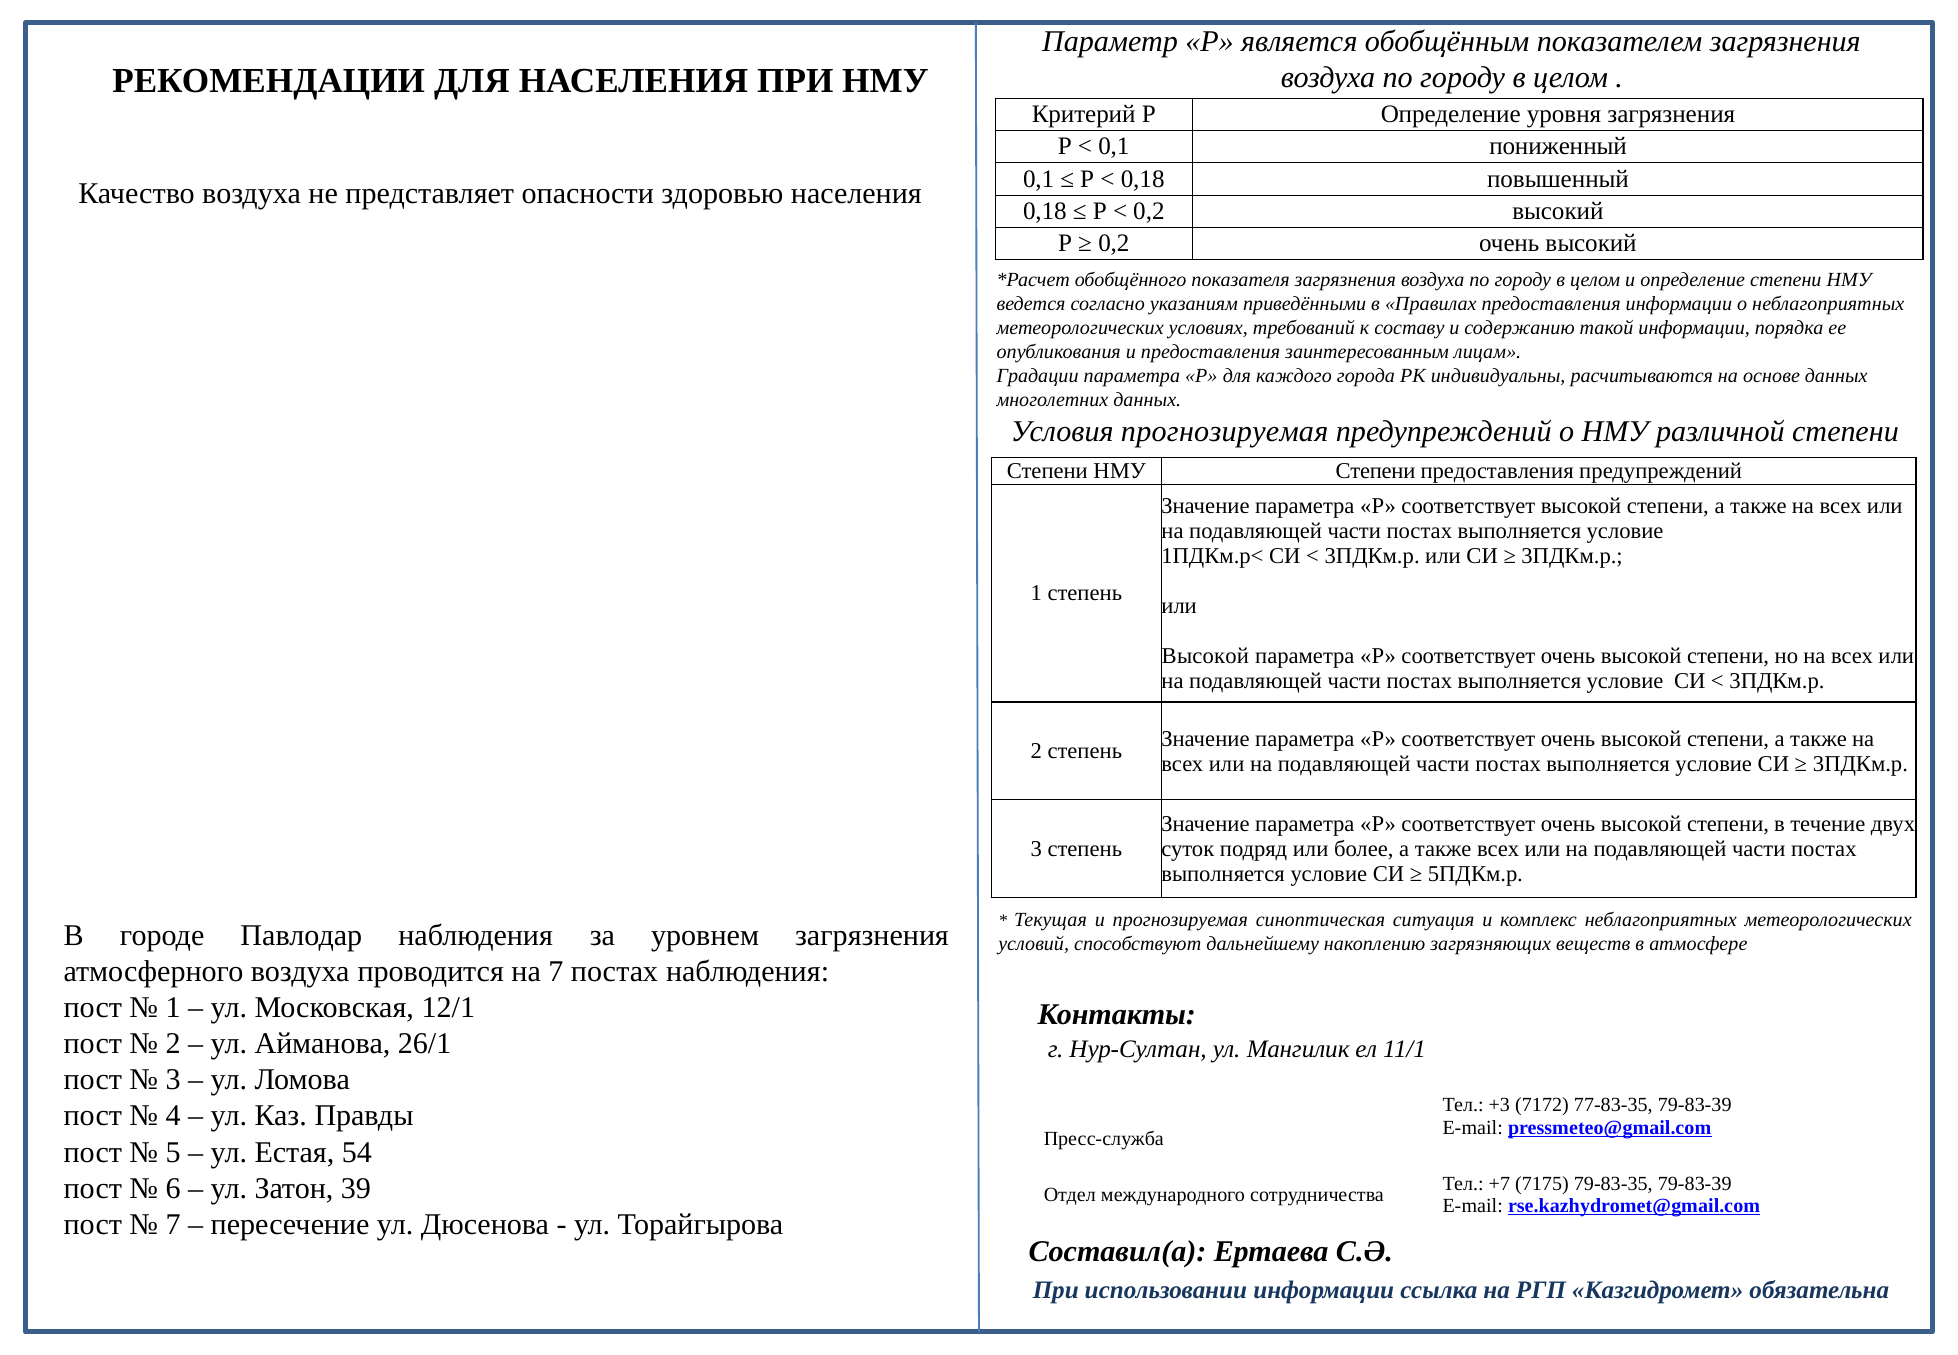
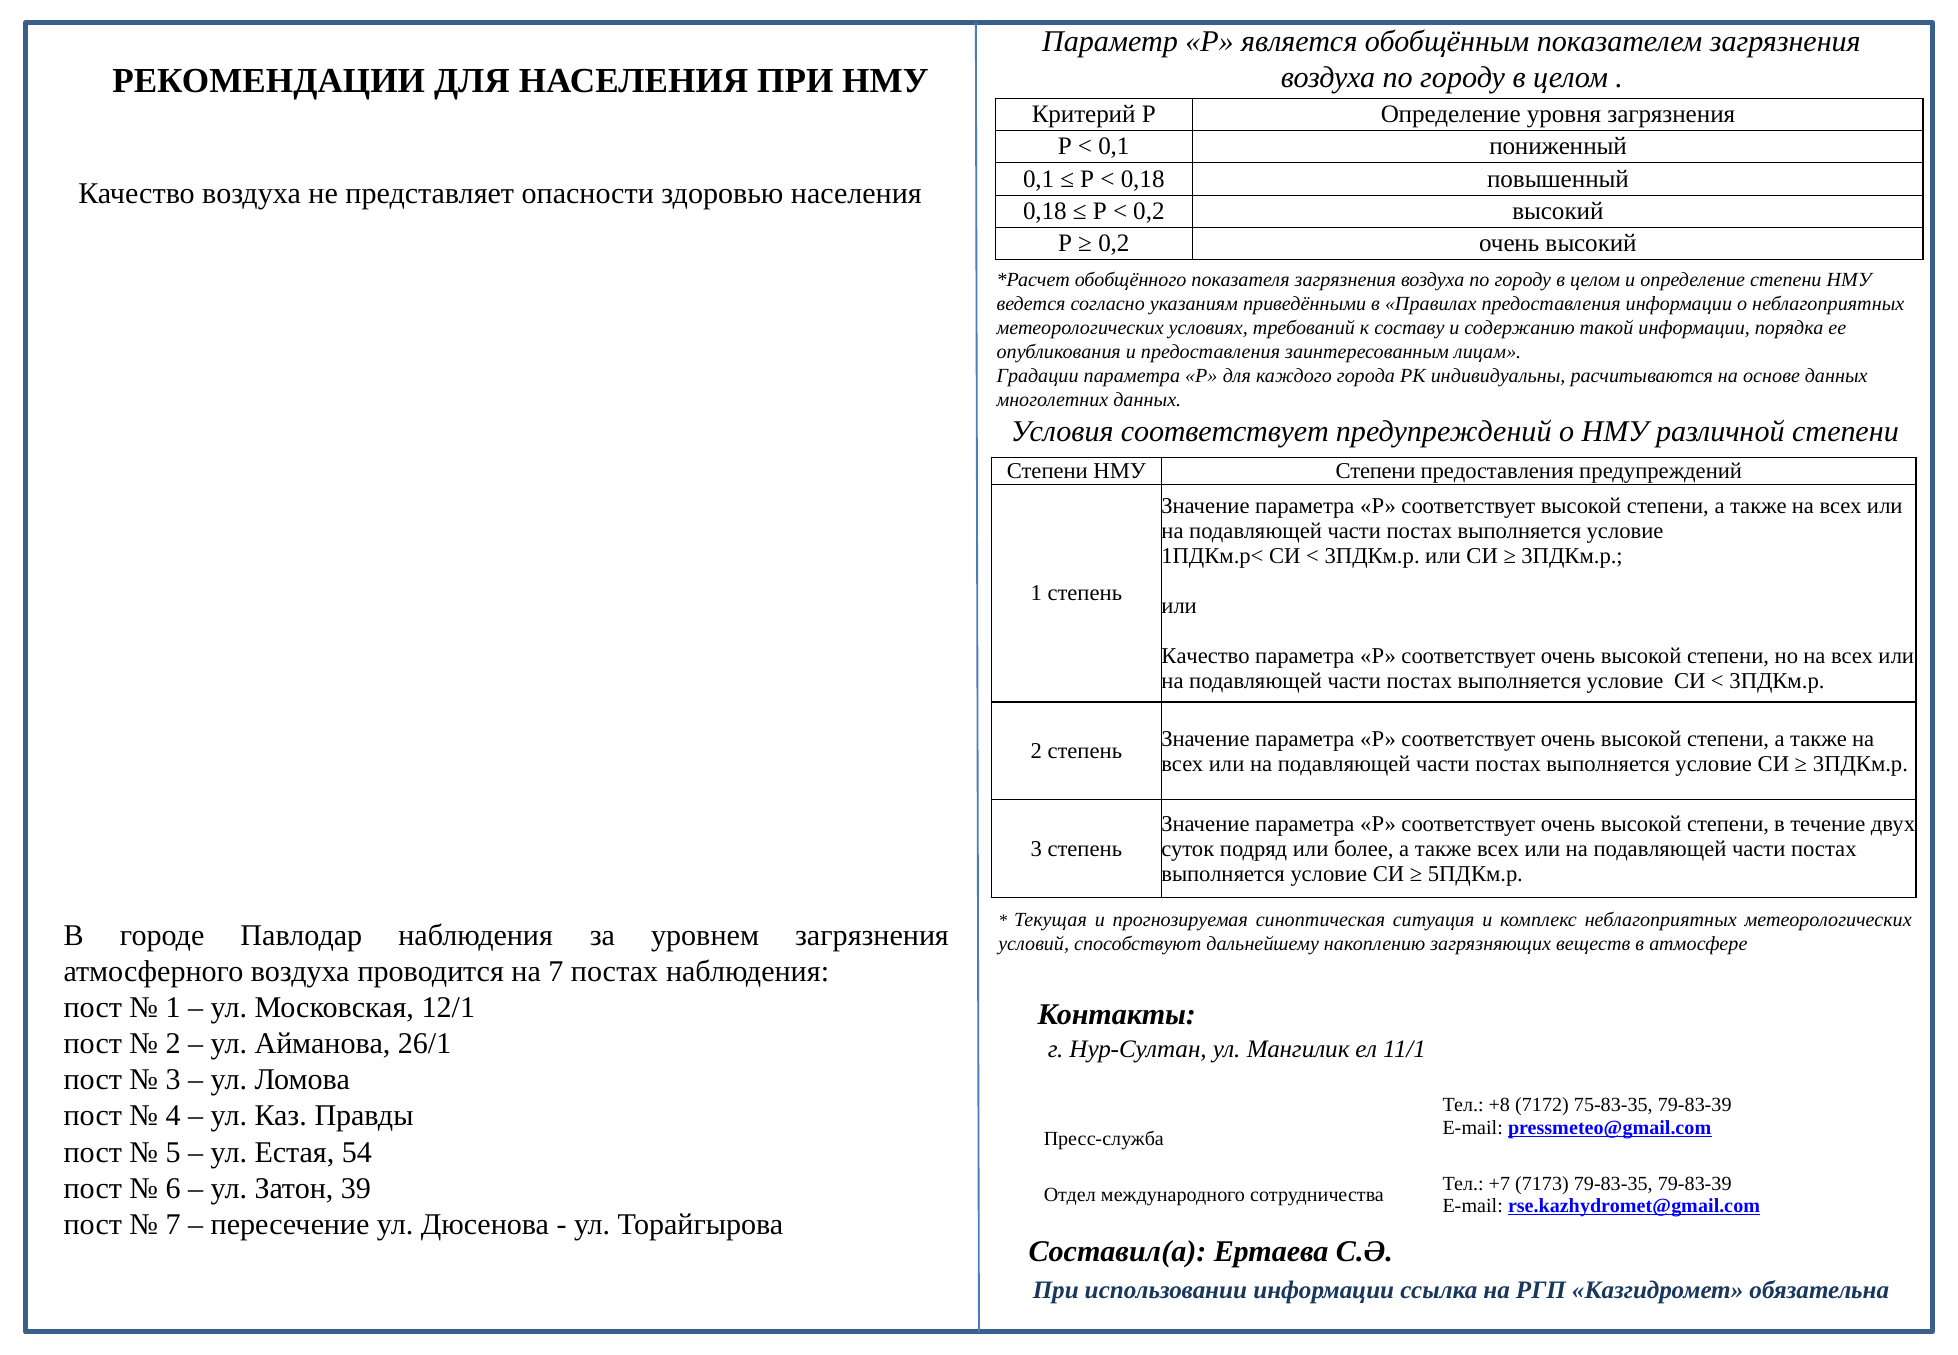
Условия прогнозируемая: прогнозируемая -> соответствует (1225, 432)
Высокой: Высокой -> Качество (1206, 656)
+3: +3 -> +8 (1499, 1106)
77-83-35: 77-83-35 -> 75-83-35 (1613, 1106)
7175: 7175 -> 7173 (1542, 1184)
